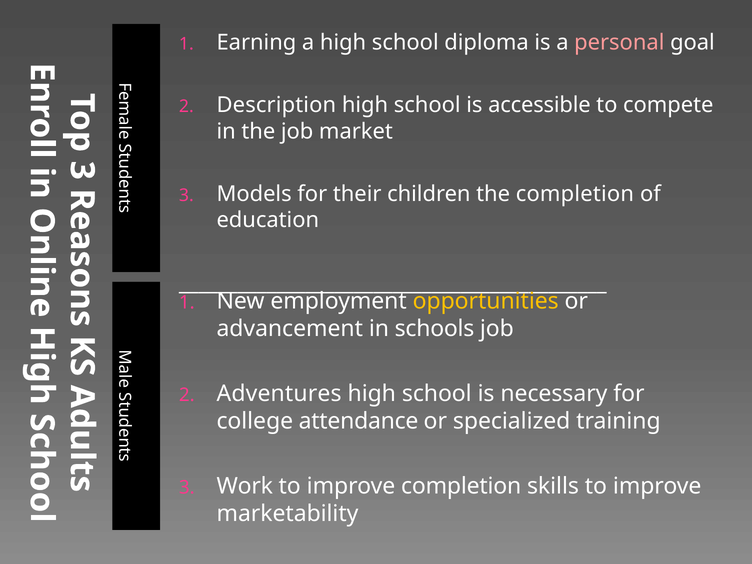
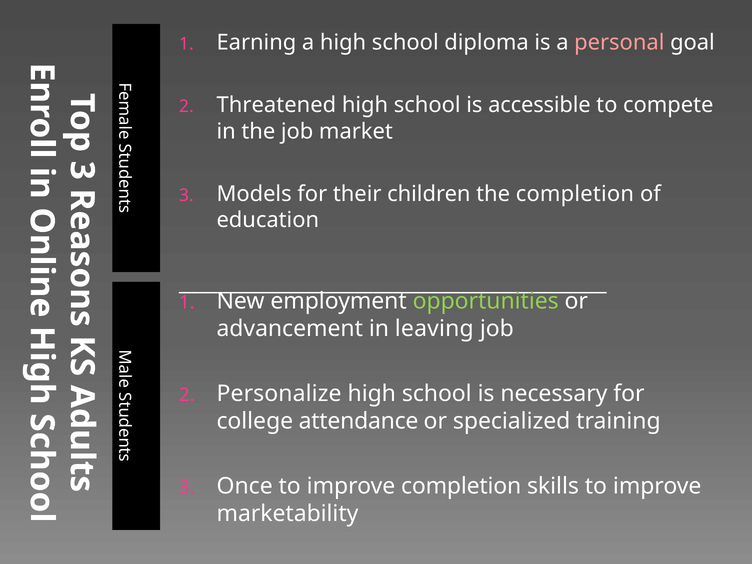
Description: Description -> Threatened (276, 105)
opportunities colour: yellow -> light green (486, 301)
schools: schools -> leaving (434, 329)
Adventures: Adventures -> Personalize (279, 394)
Work: Work -> Once (245, 486)
